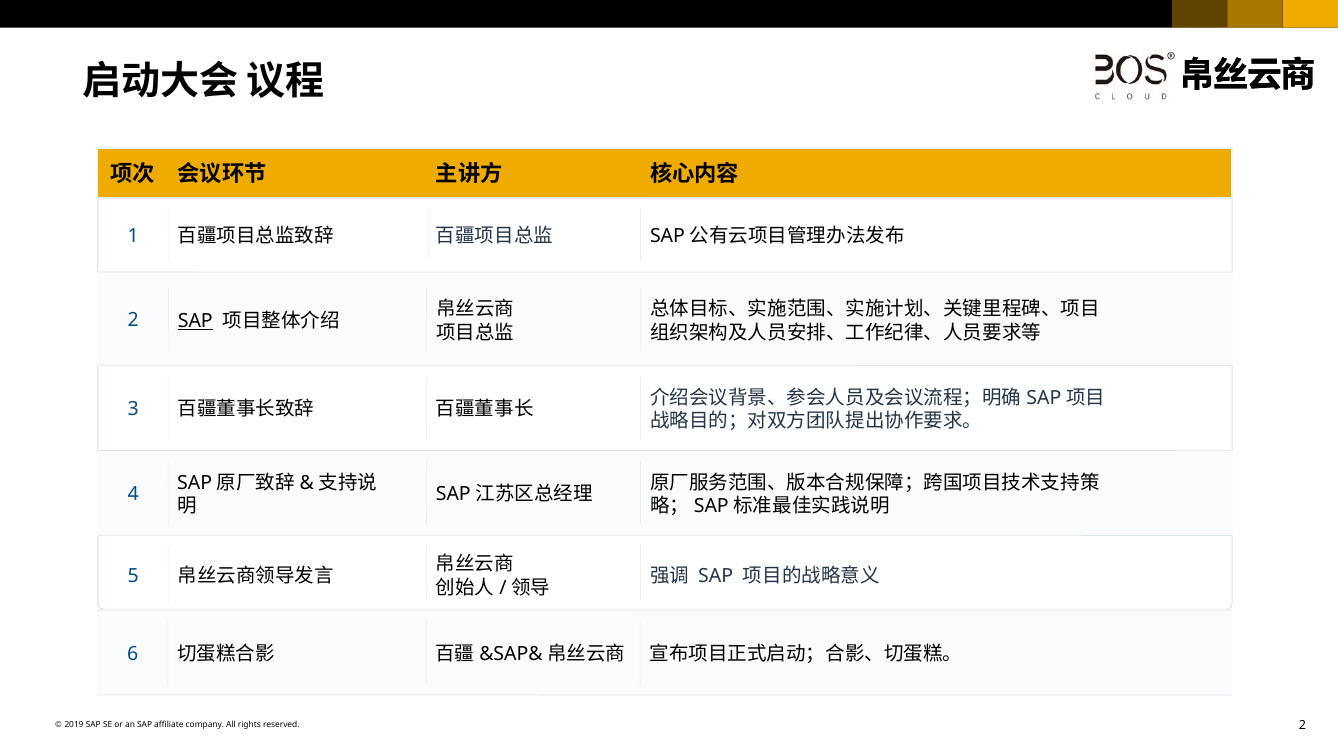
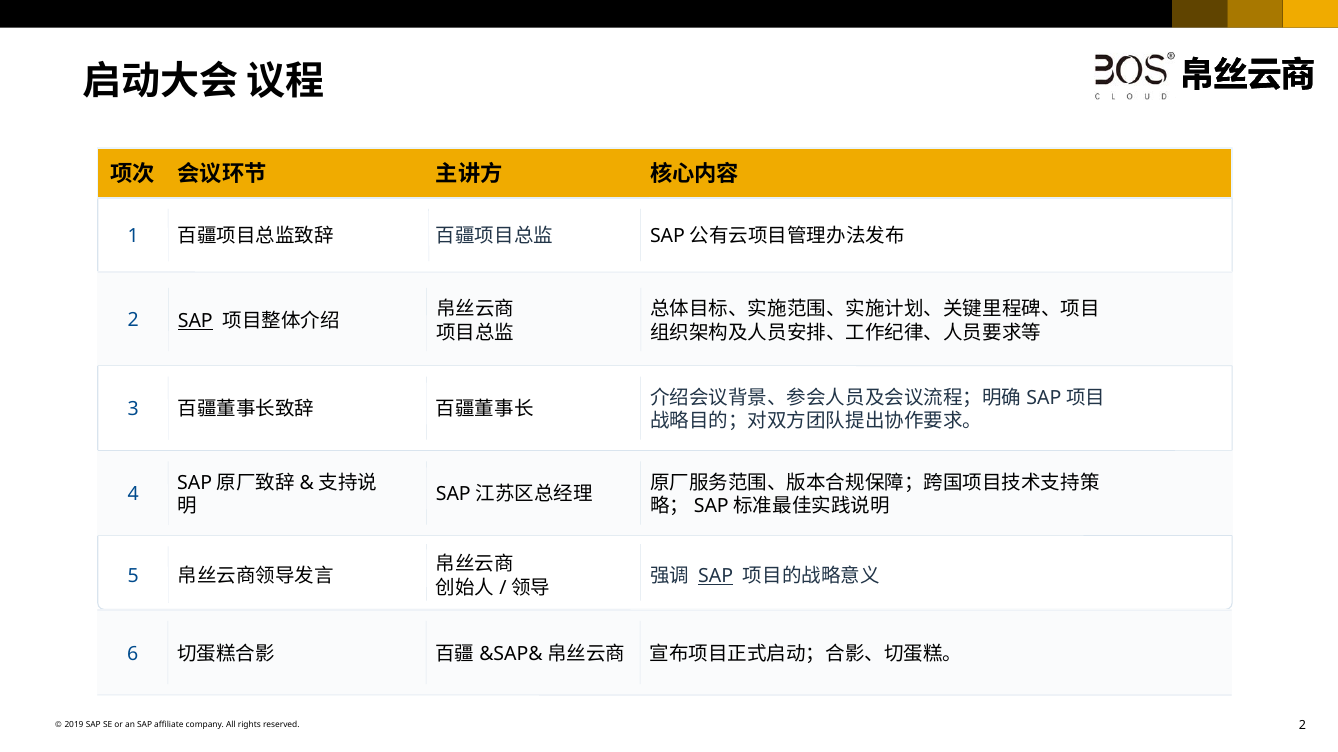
SAP underline: none -> present (716, 576)
